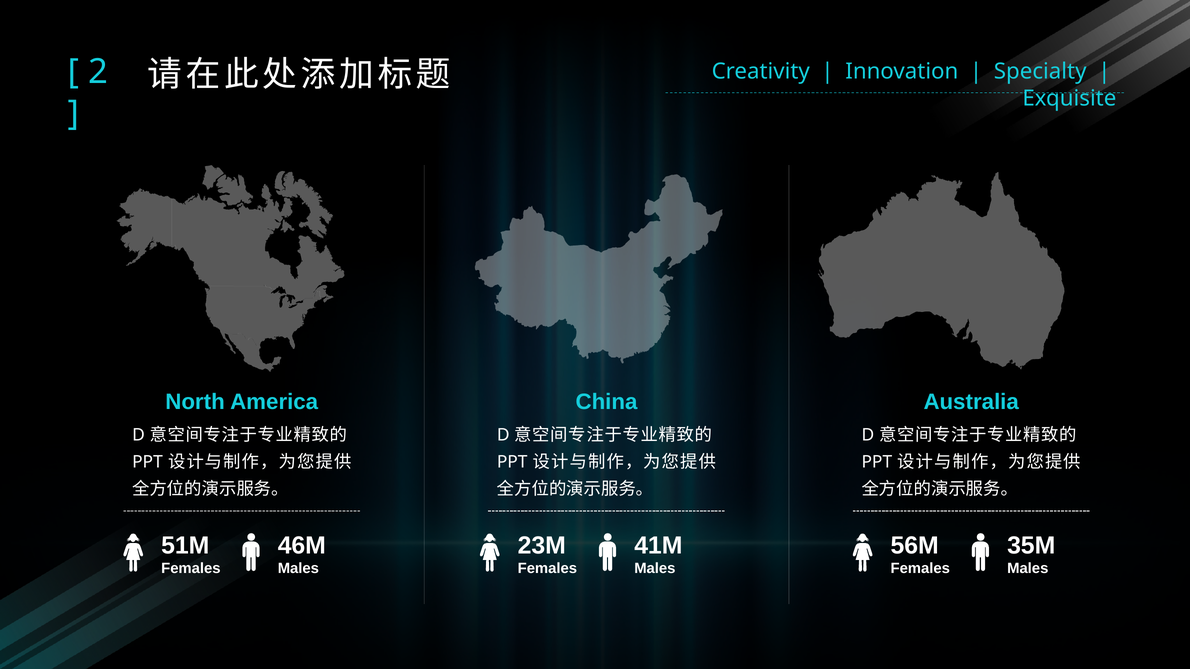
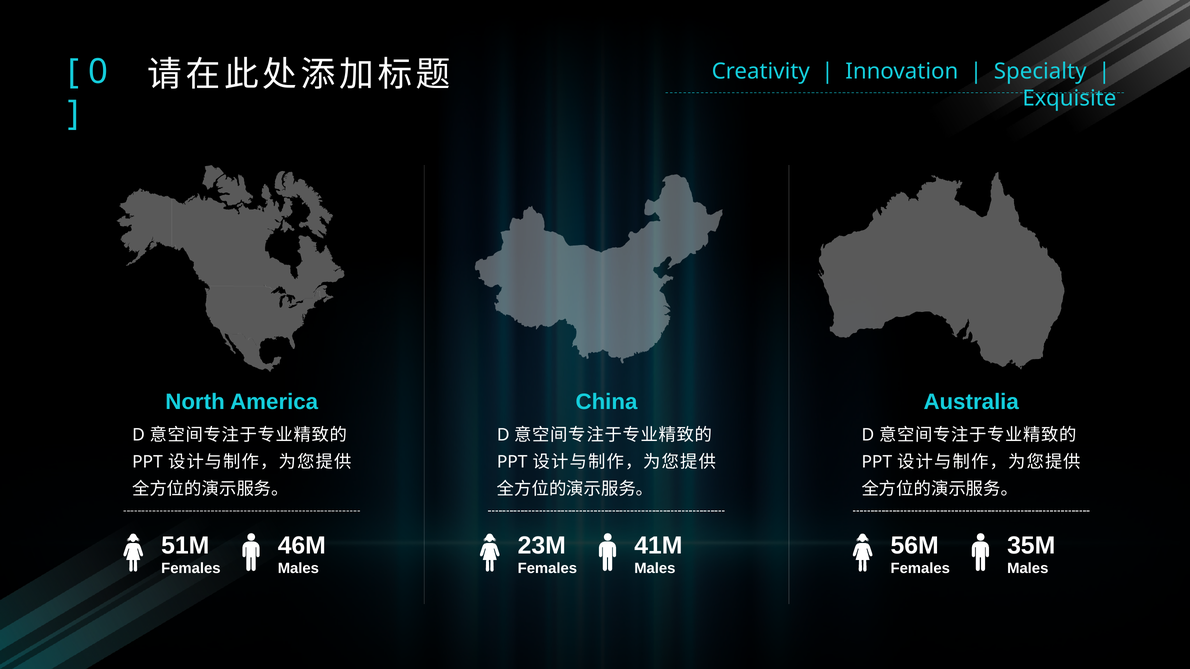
2: 2 -> 0 (98, 72)
